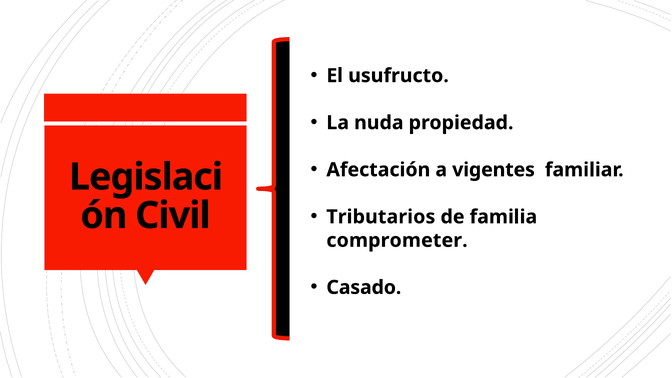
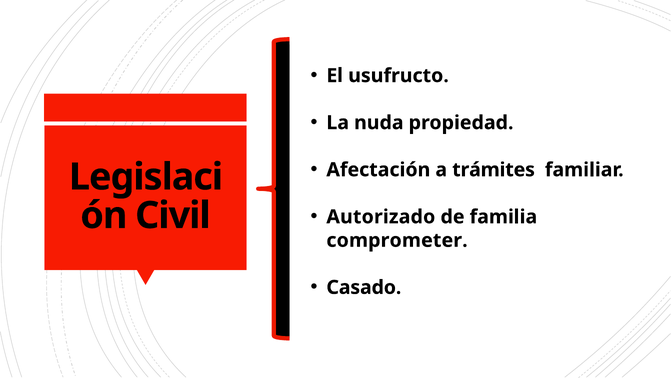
vigentes: vigentes -> trámites (494, 170)
Tributarios: Tributarios -> Autorizado (381, 217)
